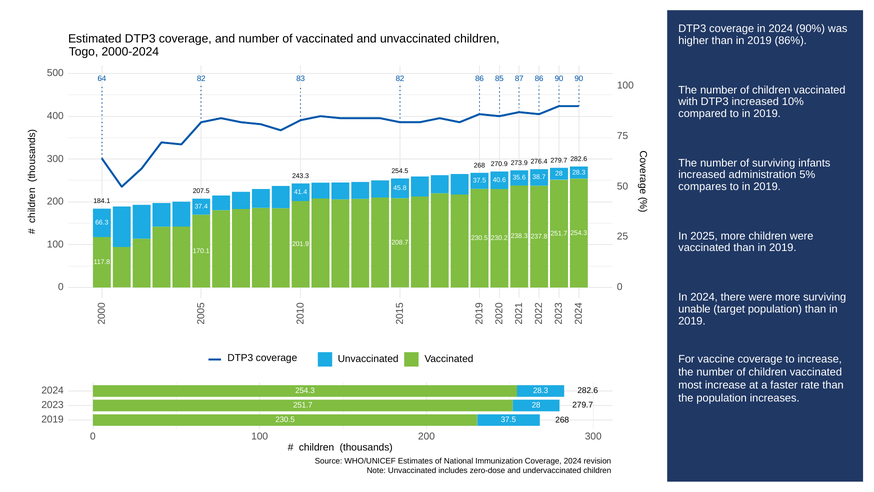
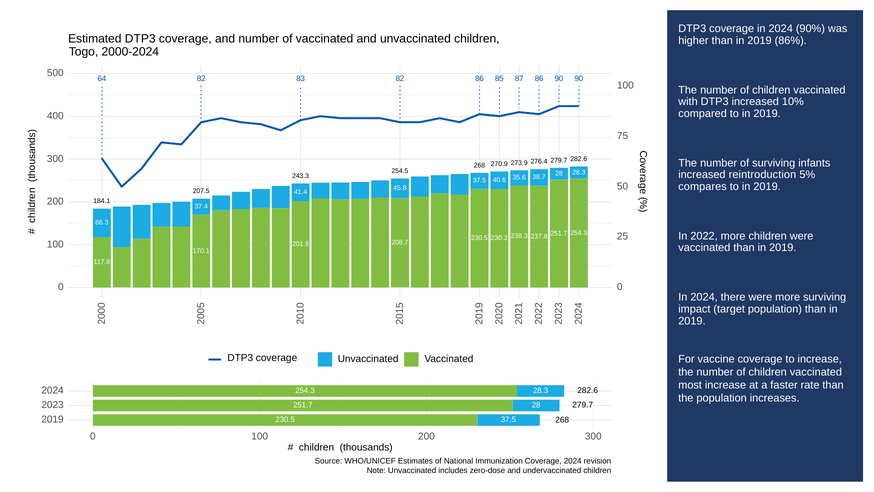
administration: administration -> reintroduction (762, 175)
2025: 2025 -> 2022 (704, 236)
unable: unable -> impact (694, 309)
